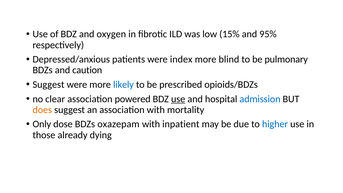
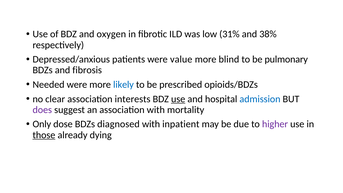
15%: 15% -> 31% (229, 34)
95%: 95% -> 38% (268, 34)
index: index -> value (181, 59)
caution: caution -> fibrosis (87, 70)
Suggest: Suggest -> Needed (49, 85)
powered: powered -> interests (133, 99)
does colour: orange -> purple (42, 110)
oxazepam: oxazepam -> diagnosed (118, 124)
higher colour: blue -> purple (275, 124)
those underline: none -> present (44, 135)
